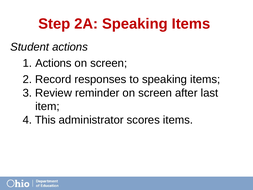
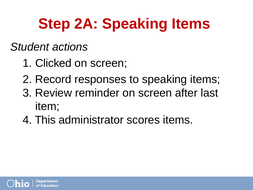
1 Actions: Actions -> Clicked (53, 63)
